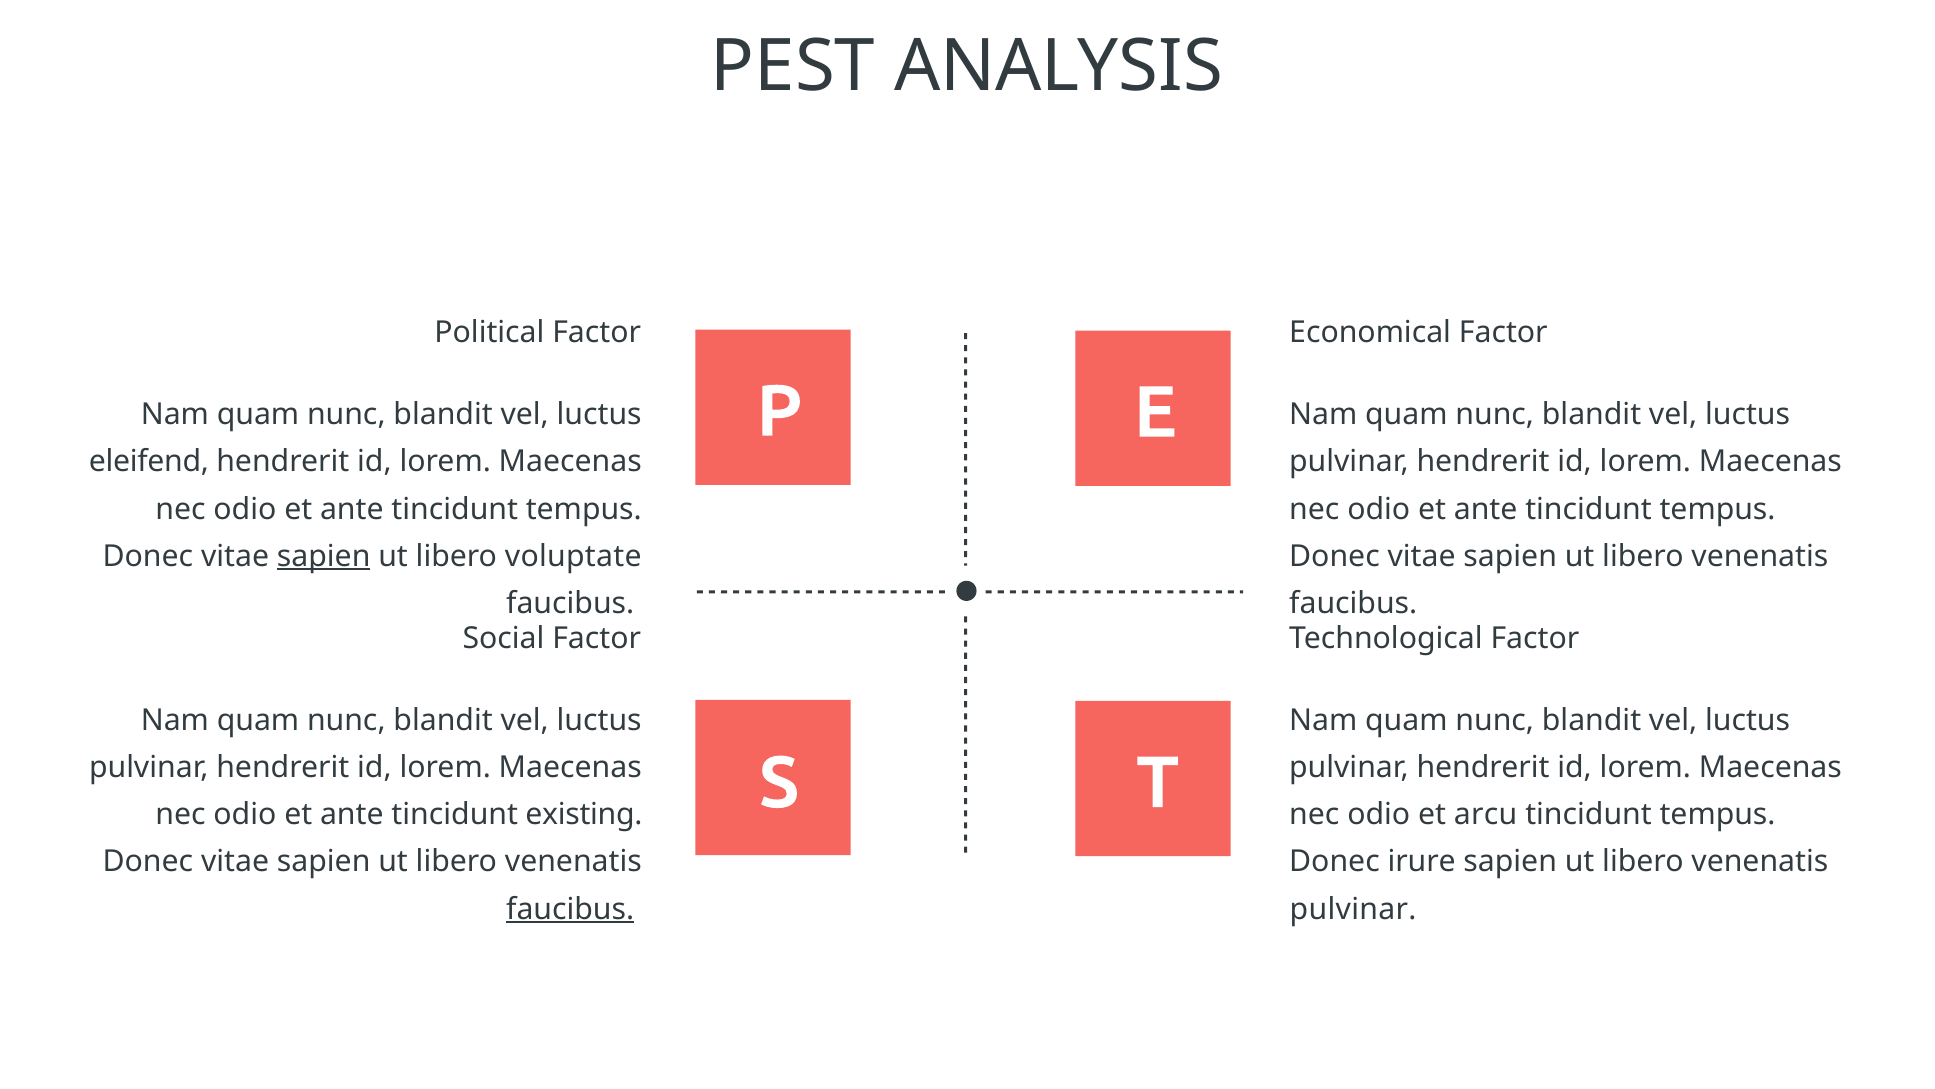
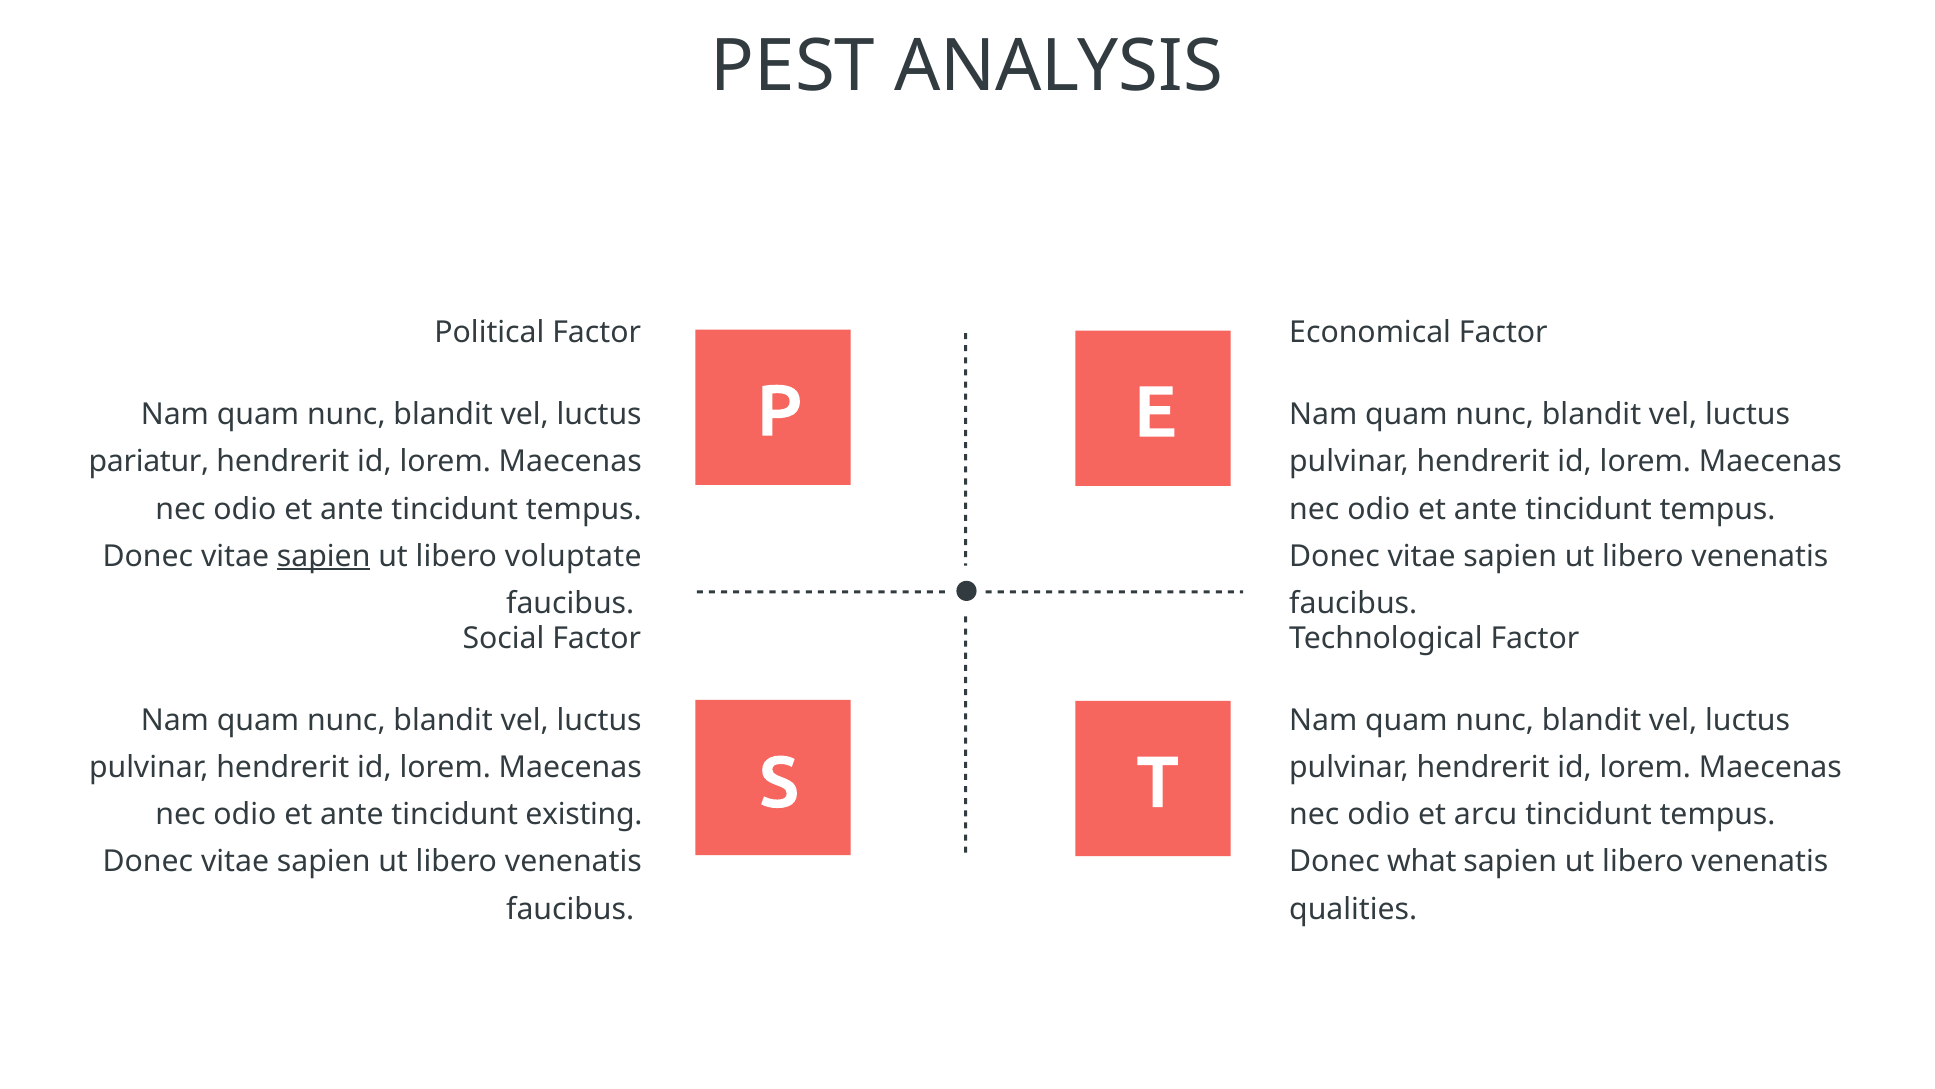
eleifend: eleifend -> pariatur (149, 462)
irure: irure -> what (1422, 861)
faucibus underline: present -> none (570, 909)
pulvinar: pulvinar -> qualities (1353, 909)
